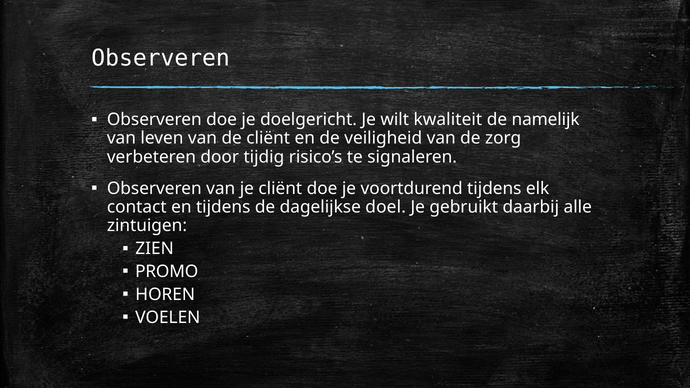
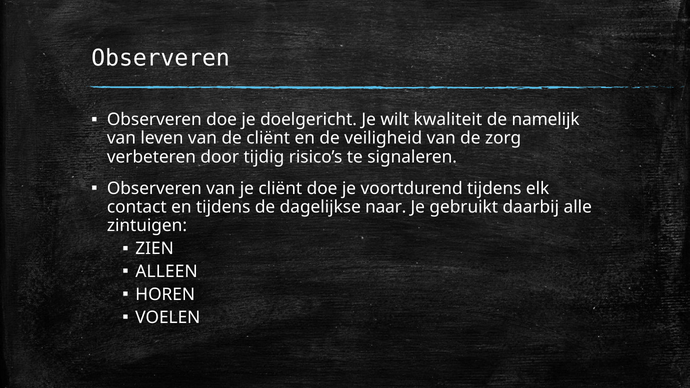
doel: doel -> naar (386, 207)
PROMO: PROMO -> ALLEEN (167, 272)
